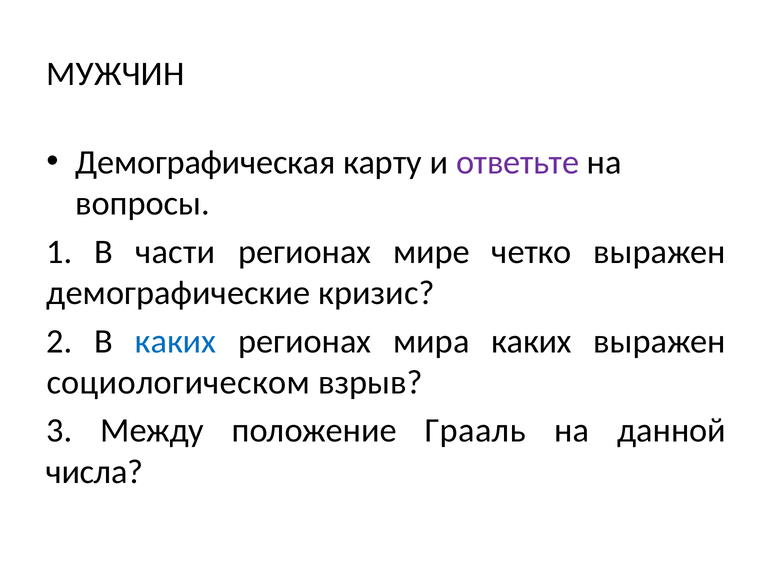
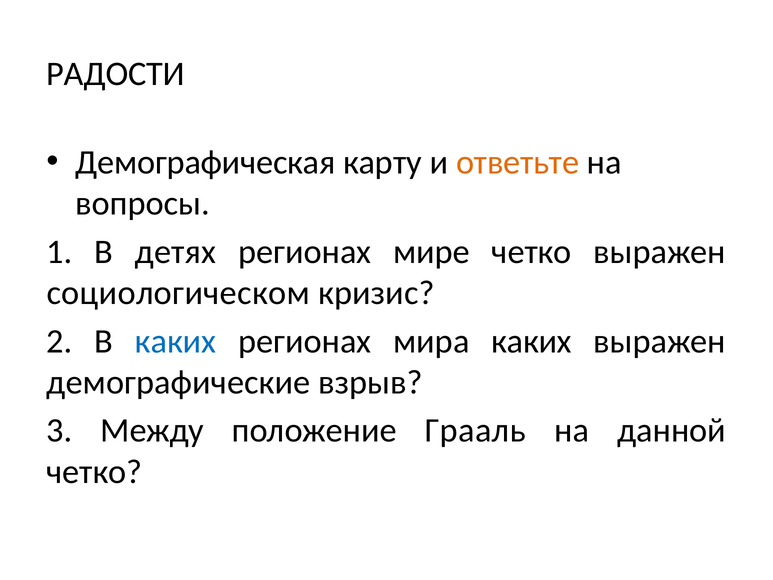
МУЖЧИН: МУЖЧИН -> РАДОСТИ (116, 74)
ответьте colour: purple -> orange (518, 162)
части: части -> детях (175, 252)
демографические: демографические -> социологическом (178, 293)
социологическом: социологическом -> демографические (178, 382)
числа: числа -> четко (94, 472)
